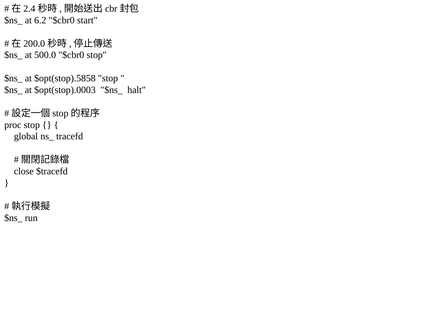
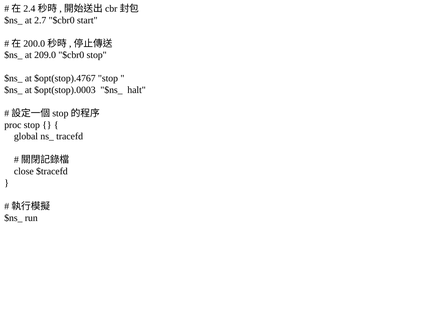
6.2: 6.2 -> 2.7 (40, 20)
500.0: 500.0 -> 209.0 (45, 55)
$opt(stop).5858: $opt(stop).5858 -> $opt(stop).4767 (65, 78)
